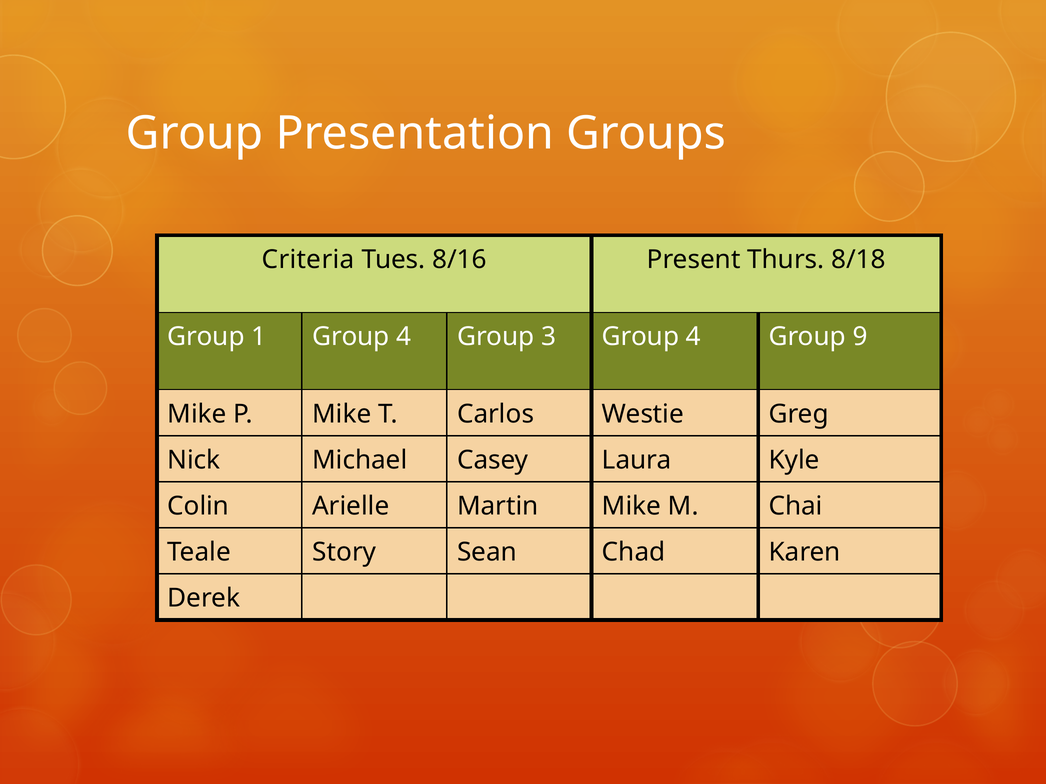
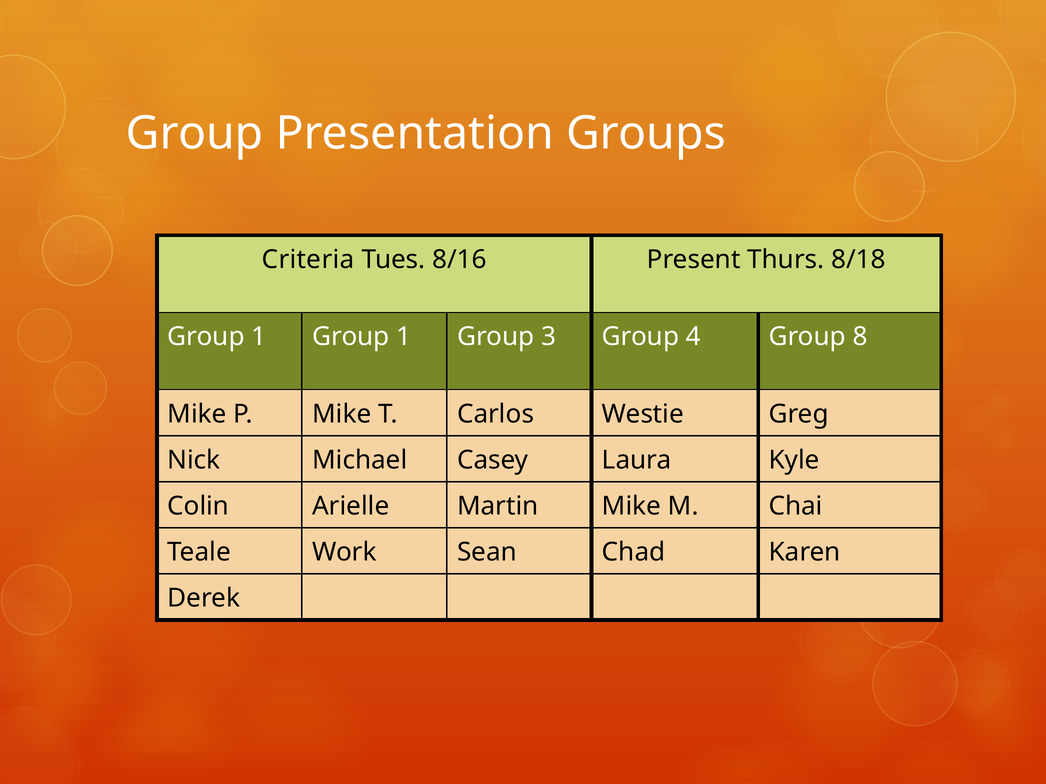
1 Group 4: 4 -> 1 (404, 337)
9: 9 -> 8 (860, 337)
Story: Story -> Work (344, 553)
